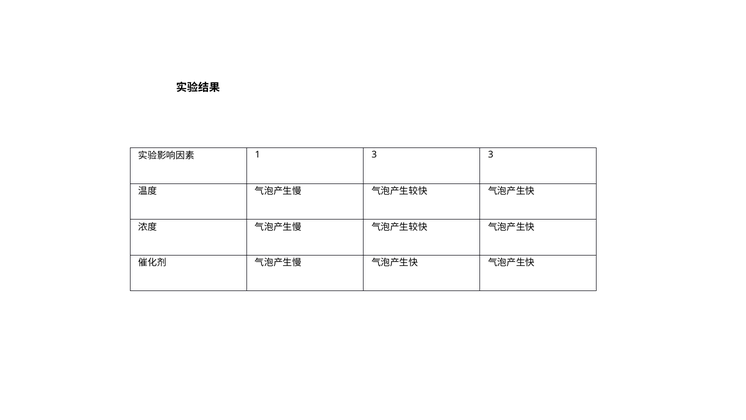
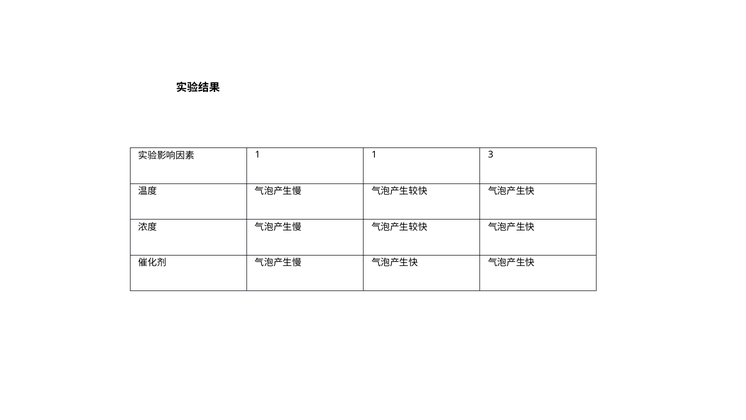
1 3: 3 -> 1 (374, 155)
